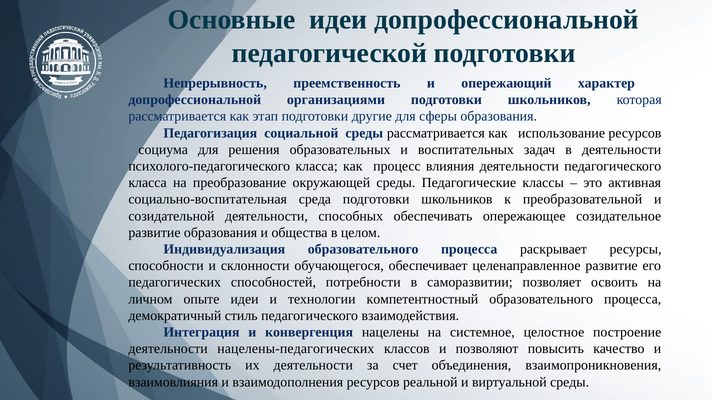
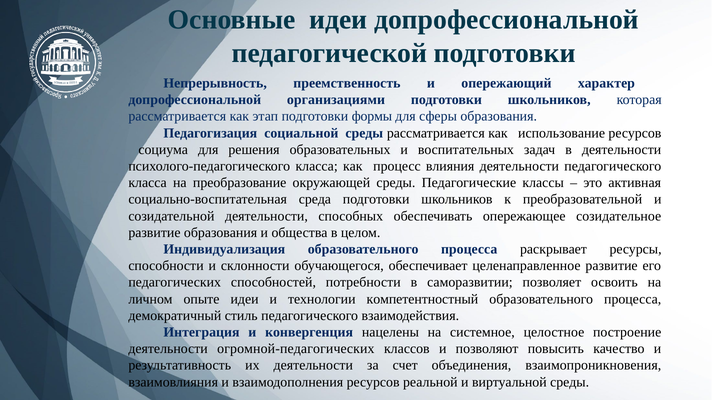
другие: другие -> формы (372, 117)
нацелены-педагогических: нацелены-педагогических -> огромной-педагогических (296, 349)
